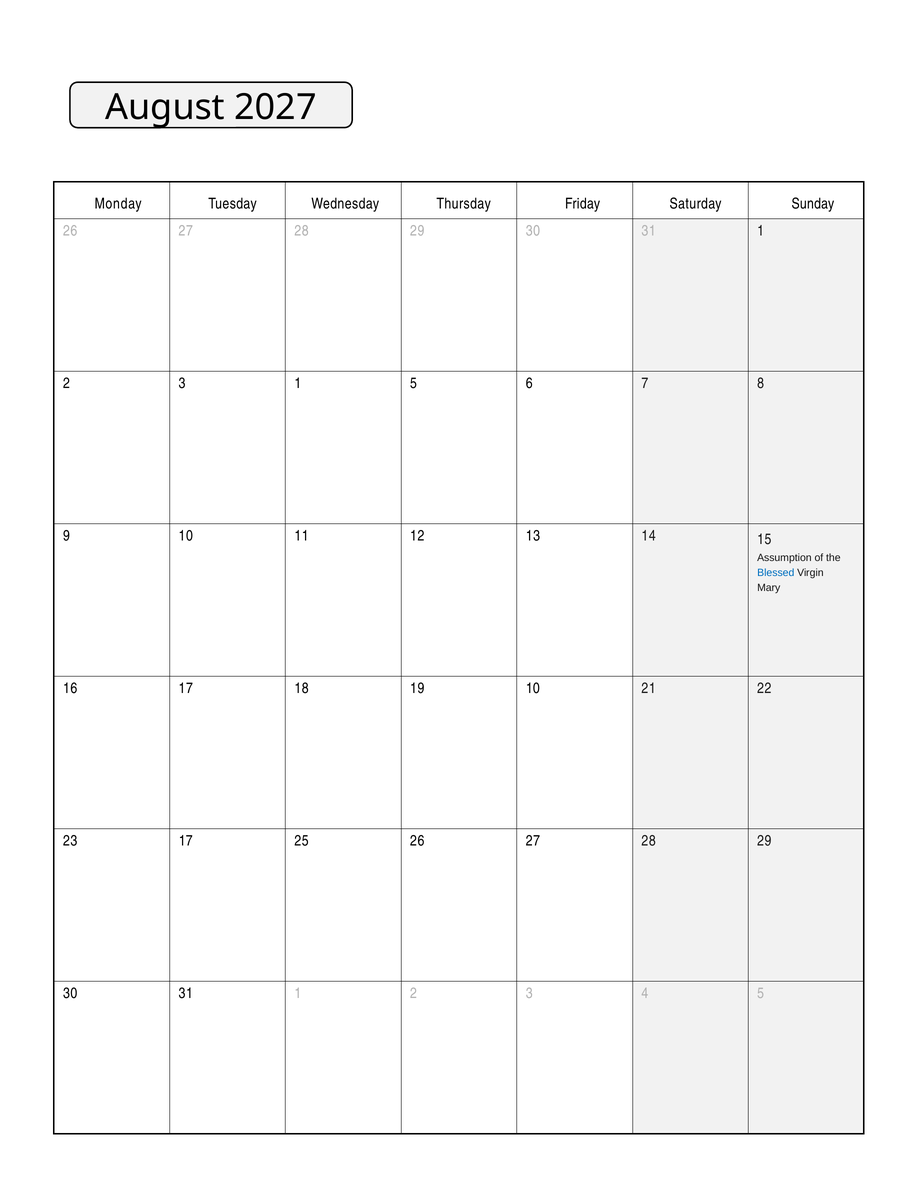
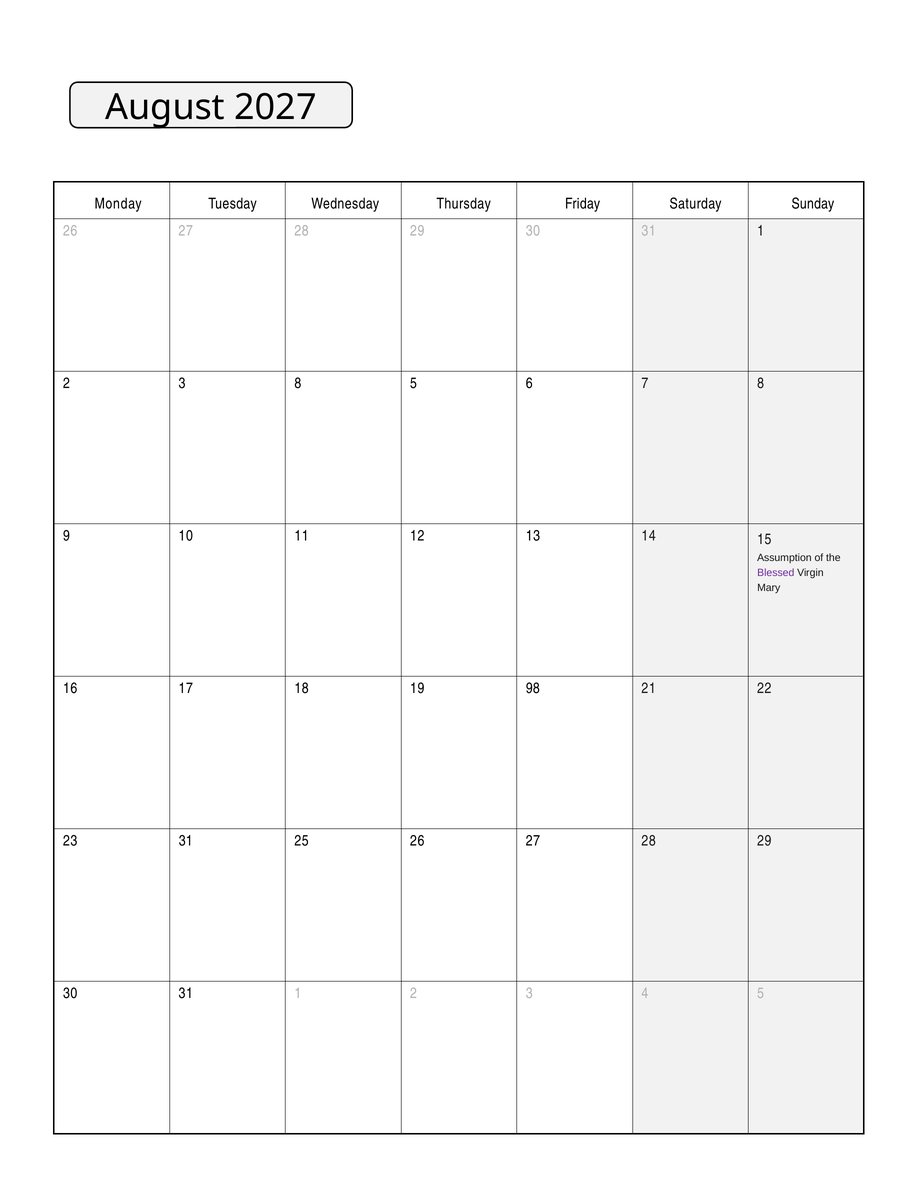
3 1: 1 -> 8 (298, 383)
Blessed colour: blue -> purple (776, 573)
19 10: 10 -> 98 (533, 688)
23 17: 17 -> 31 (186, 841)
